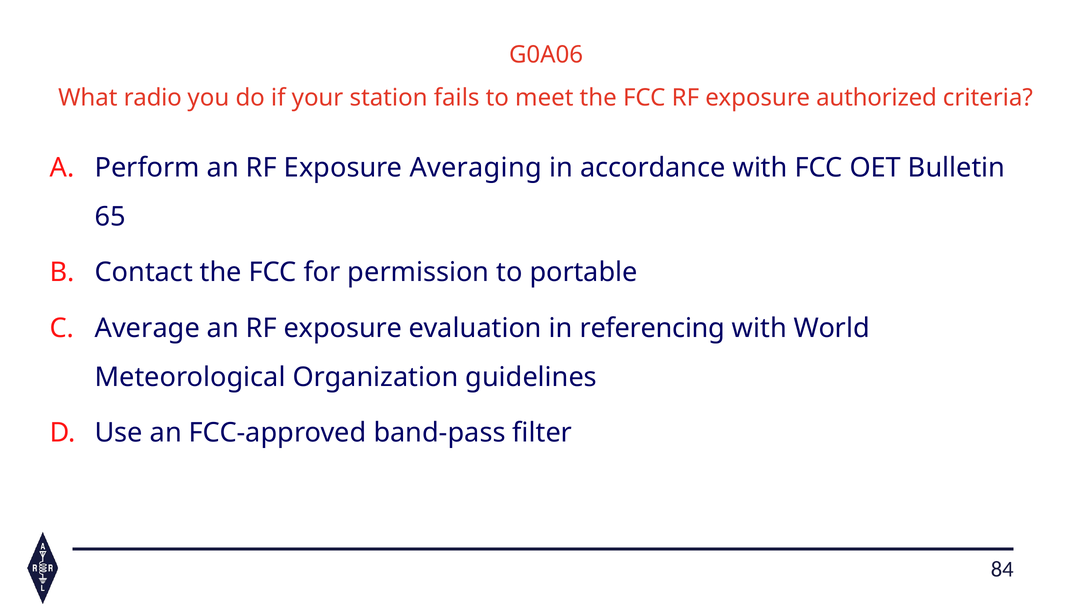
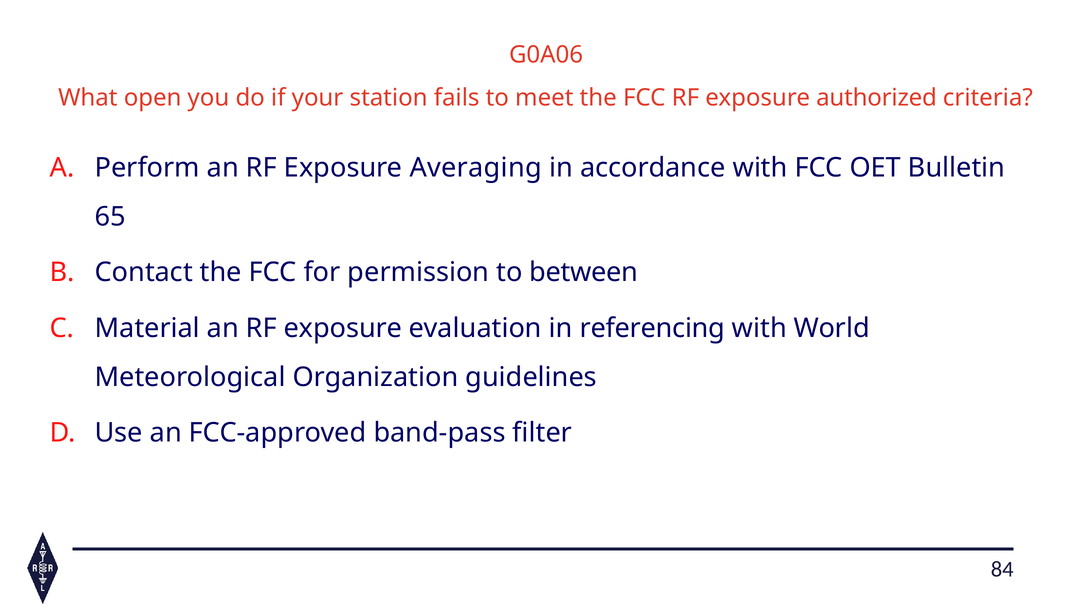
radio: radio -> open (153, 98)
portable: portable -> between (584, 272)
Average: Average -> Material (147, 328)
